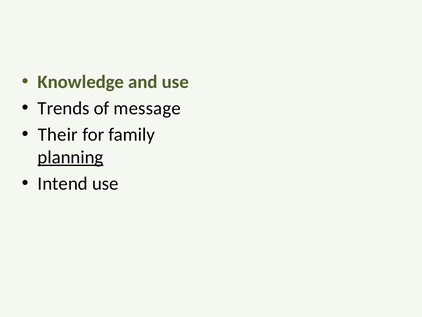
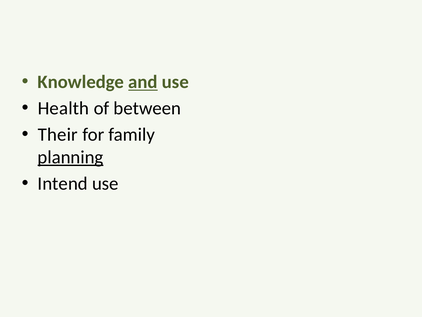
and underline: none -> present (143, 82)
Trends: Trends -> Health (63, 108)
message: message -> between (147, 108)
